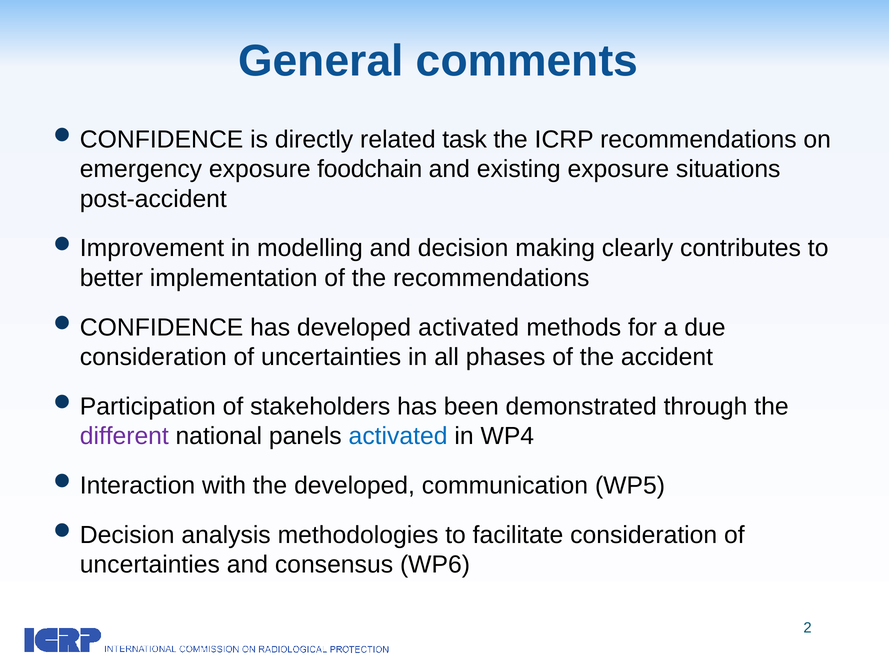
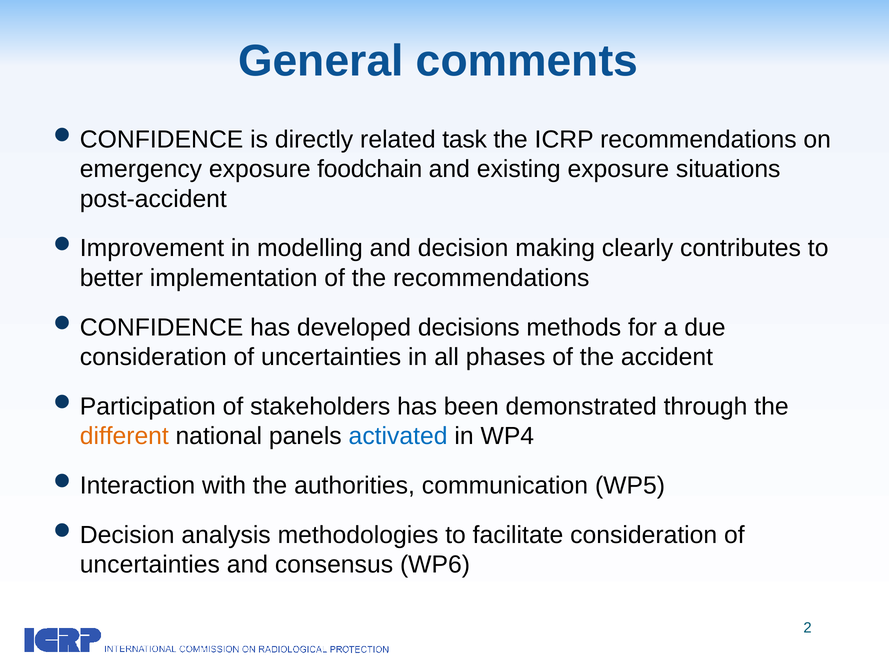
developed activated: activated -> decisions (469, 327)
different colour: purple -> orange (124, 436)
the developed: developed -> authorities (355, 485)
